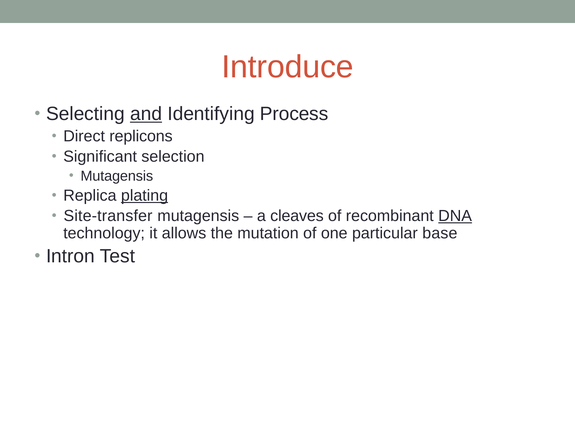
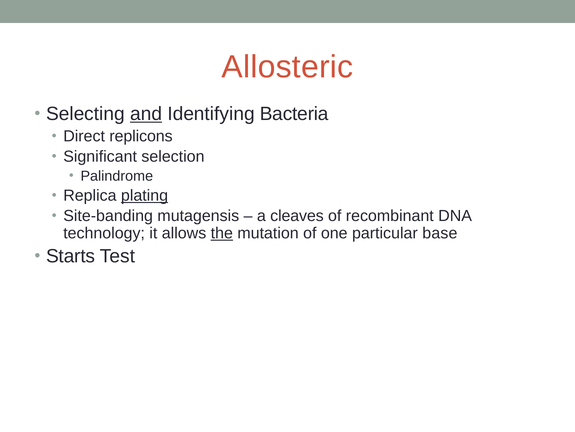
Introduce: Introduce -> Allosteric (287, 67)
Process: Process -> Bacteria (294, 114)
Mutagensis: Mutagensis -> Palindrome (117, 176)
Site-transfer: Site-transfer -> Site-banding (108, 216)
DNA underline: present -> none (455, 216)
the underline: none -> present (222, 233)
Intron: Intron -> Starts (71, 256)
